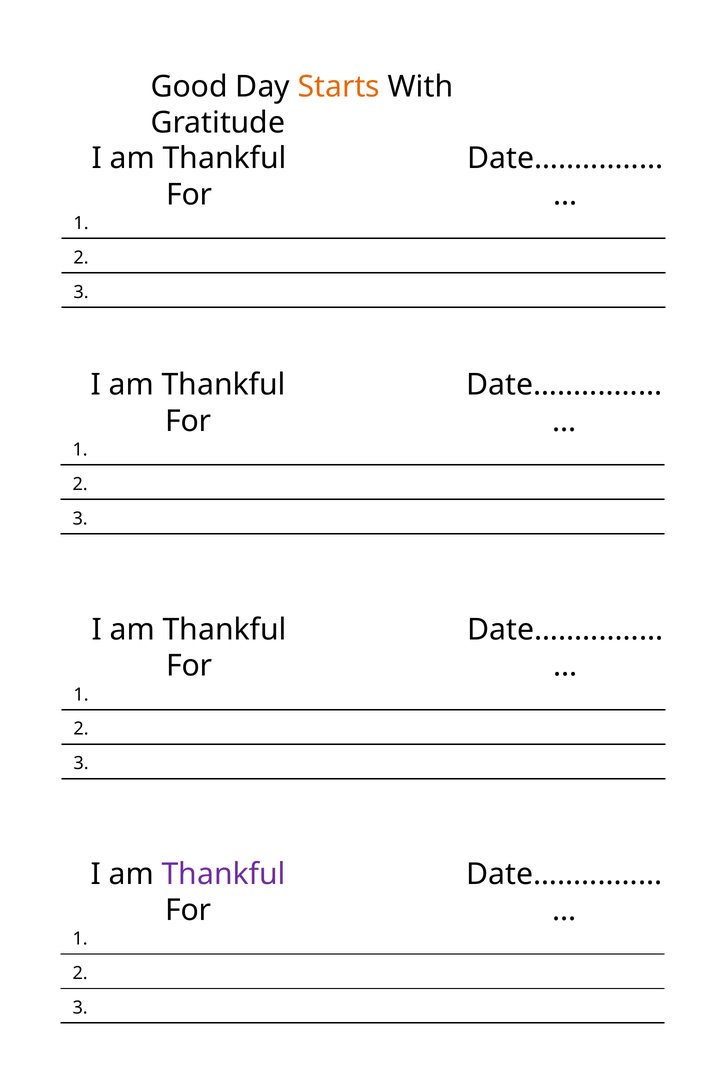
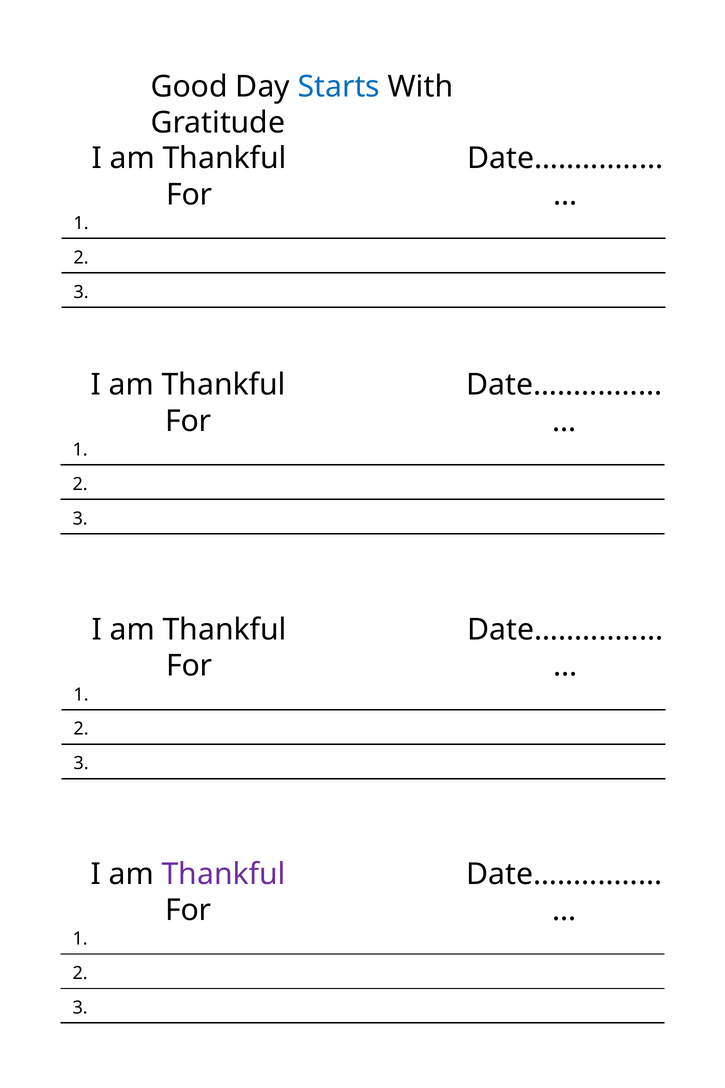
Starts colour: orange -> blue (339, 87)
